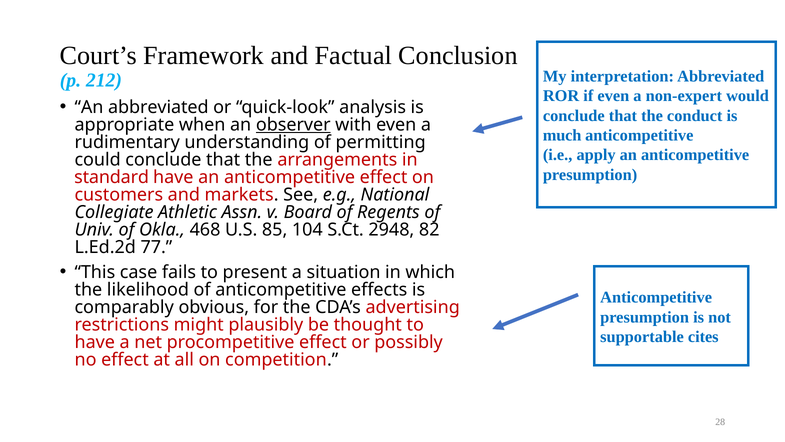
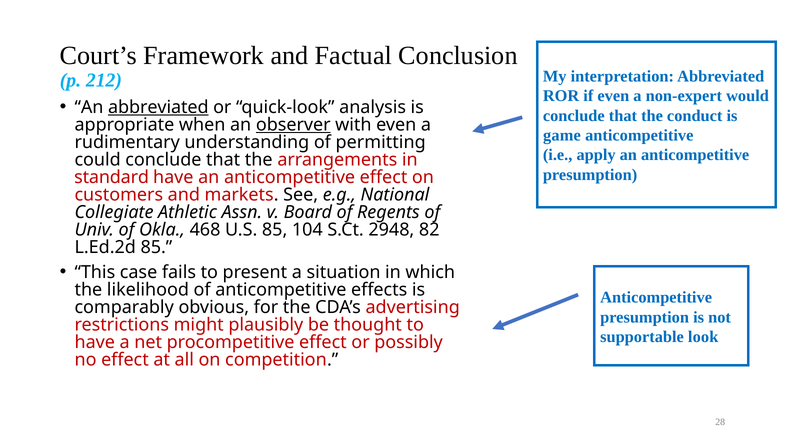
abbreviated underline: none -> present (158, 107)
much: much -> game (562, 135)
L.Ed.2d 77: 77 -> 85 (156, 247)
cites: cites -> look (703, 336)
